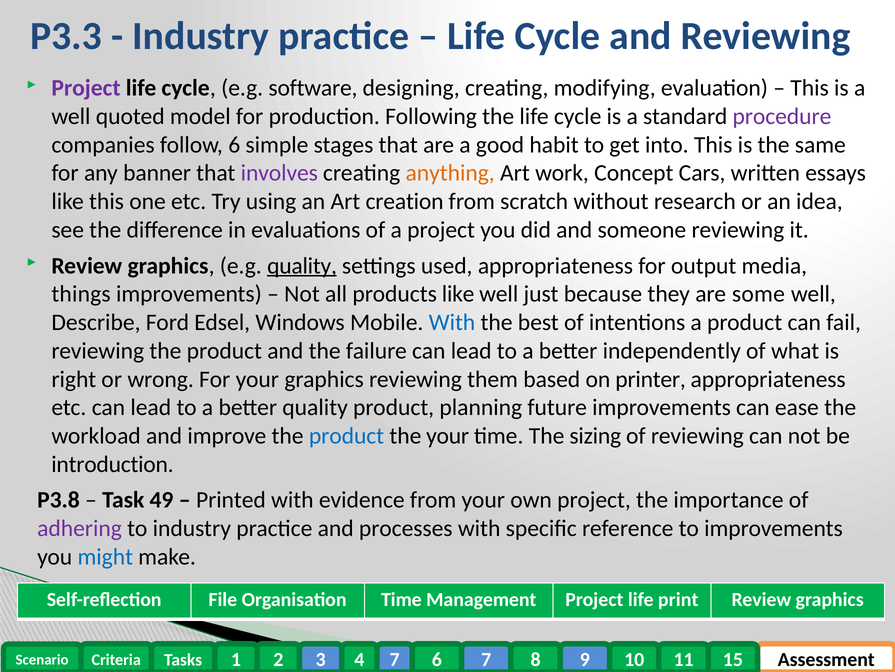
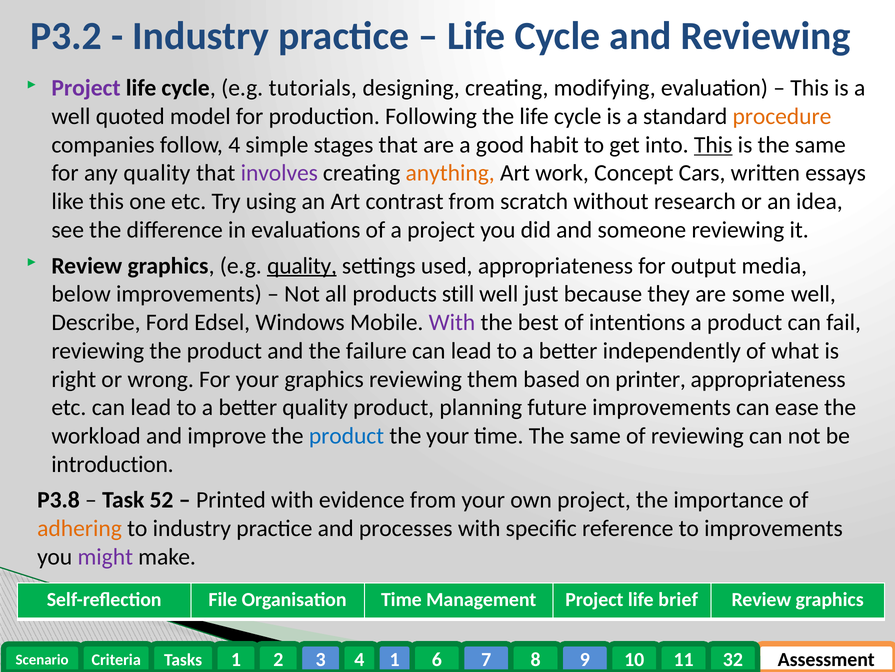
P3.3: P3.3 -> P3.2 (66, 36)
software: software -> tutorials (313, 88)
procedure colour: purple -> orange (782, 116)
follow 6: 6 -> 4 (234, 145)
This underline: none -> present (713, 145)
any banner: banner -> quality (157, 173)
creation: creation -> contrast (405, 201)
things: things -> below (81, 294)
products like: like -> still (458, 294)
With colour: blue -> purple (452, 322)
time The sizing: sizing -> same (595, 435)
49: 49 -> 52 (161, 500)
adhering colour: purple -> orange (80, 528)
might colour: blue -> purple (105, 556)
print: print -> brief (678, 599)
7: 7 -> 1 (395, 659)
15: 15 -> 32 (733, 659)
